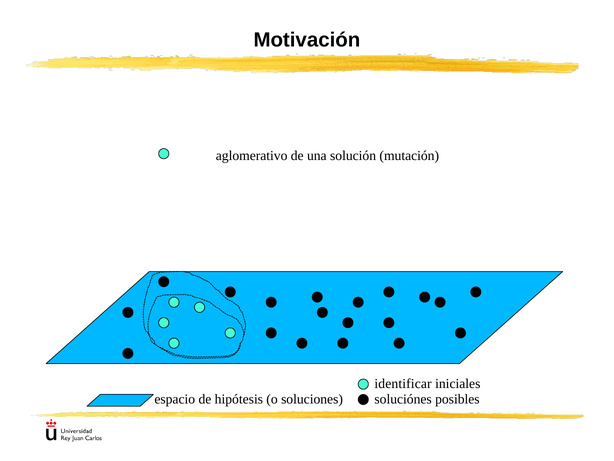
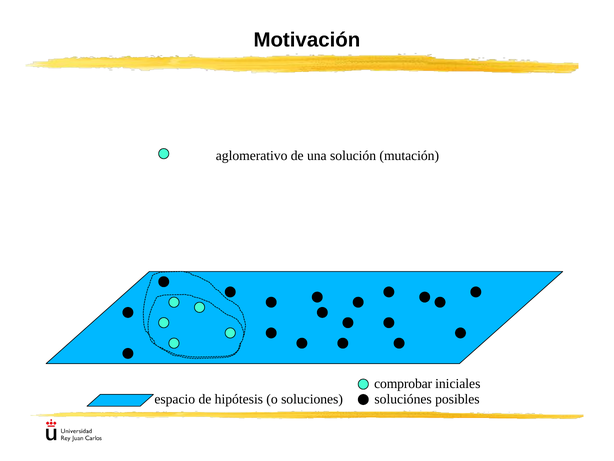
identificar: identificar -> comprobar (403, 383)
